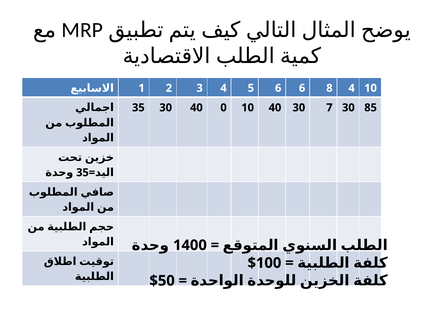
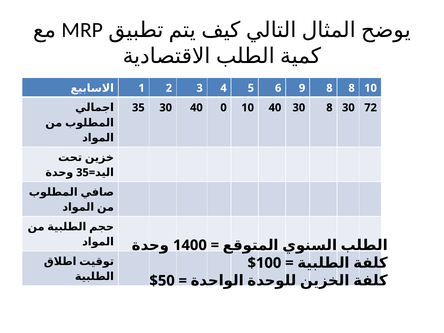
6 6: 6 -> 9 (302, 88)
8 4: 4 -> 8 (352, 88)
30 7: 7 -> 8 (329, 108)
85: 85 -> 72 (371, 108)
